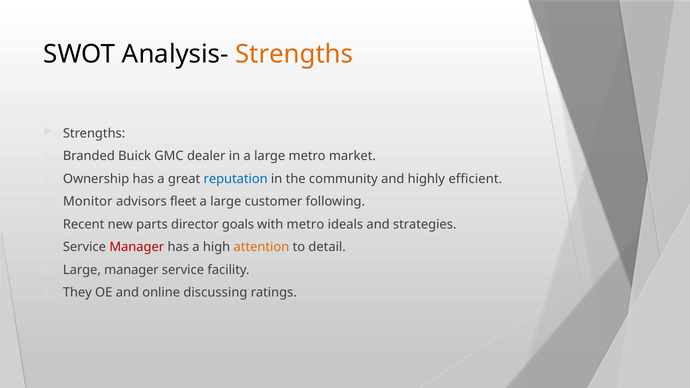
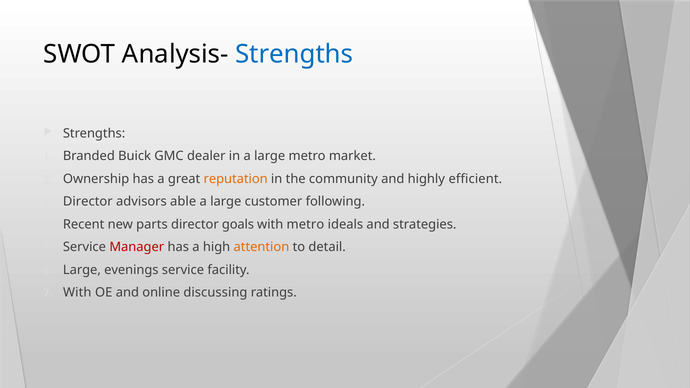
Strengths colour: orange -> blue (294, 54)
reputation colour: blue -> orange (236, 179)
Monitor: Monitor -> Director (88, 202)
fleet: fleet -> able (183, 202)
Large manager: manager -> evenings (131, 270)
They: They -> With (77, 293)
